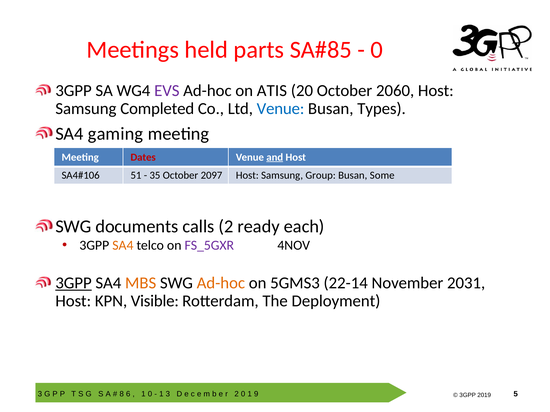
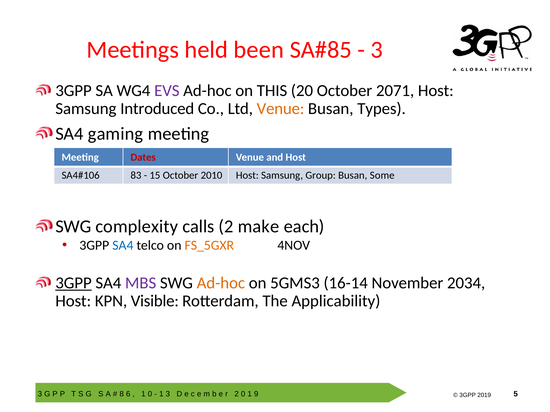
parts: parts -> been (259, 50)
0: 0 -> 3 (377, 50)
ATIS: ATIS -> THIS (272, 91)
2060: 2060 -> 2071 (395, 91)
Completed: Completed -> Introduced (157, 109)
Venue colour: blue -> orange (281, 109)
and underline: present -> none (275, 157)
51: 51 -> 83 (136, 176)
35: 35 -> 15 (155, 176)
2097: 2097 -> 2010 (212, 176)
documents: documents -> complexity (137, 227)
ready: ready -> make (258, 227)
SA4 colour: orange -> blue (123, 246)
FS_5GXR colour: purple -> orange (209, 246)
MBS colour: orange -> purple (141, 283)
22-14: 22-14 -> 16-14 (346, 283)
2031: 2031 -> 2034 (466, 283)
Deployment: Deployment -> Applicability (336, 301)
